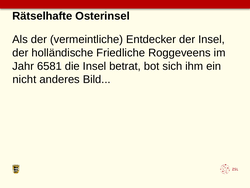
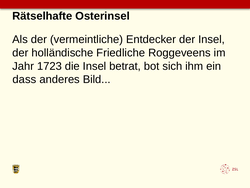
6581: 6581 -> 1723 (49, 66)
nicht: nicht -> dass (24, 79)
